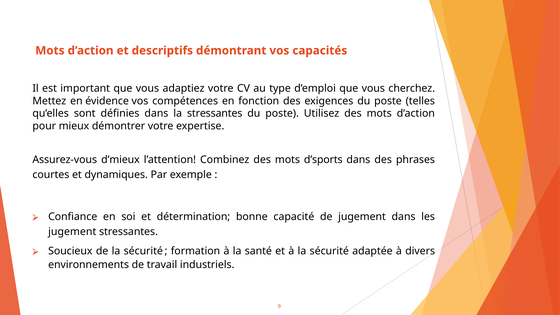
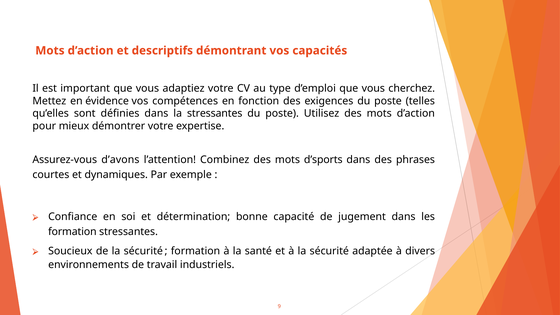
d’mieux: d’mieux -> d’avons (120, 160)
jugement: jugement -> formation (72, 232)
